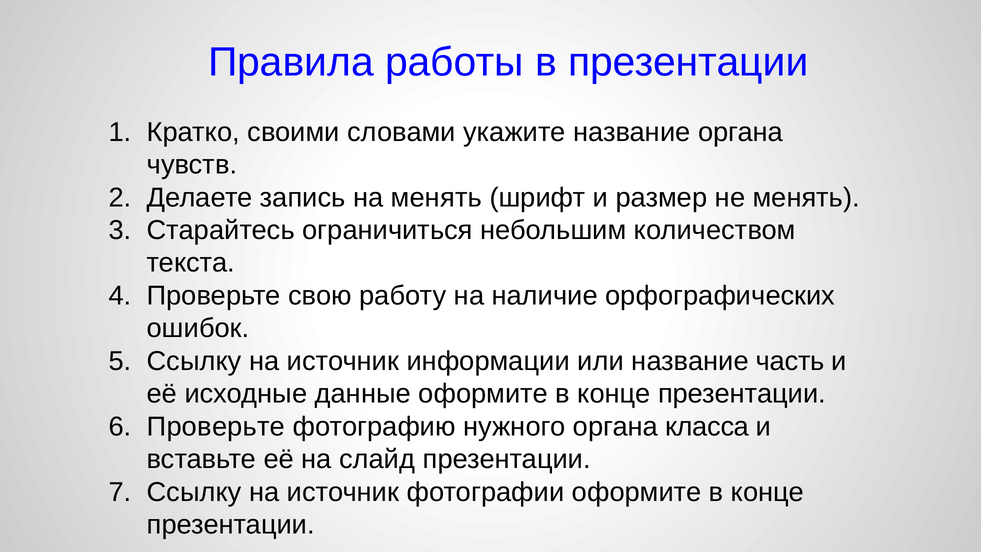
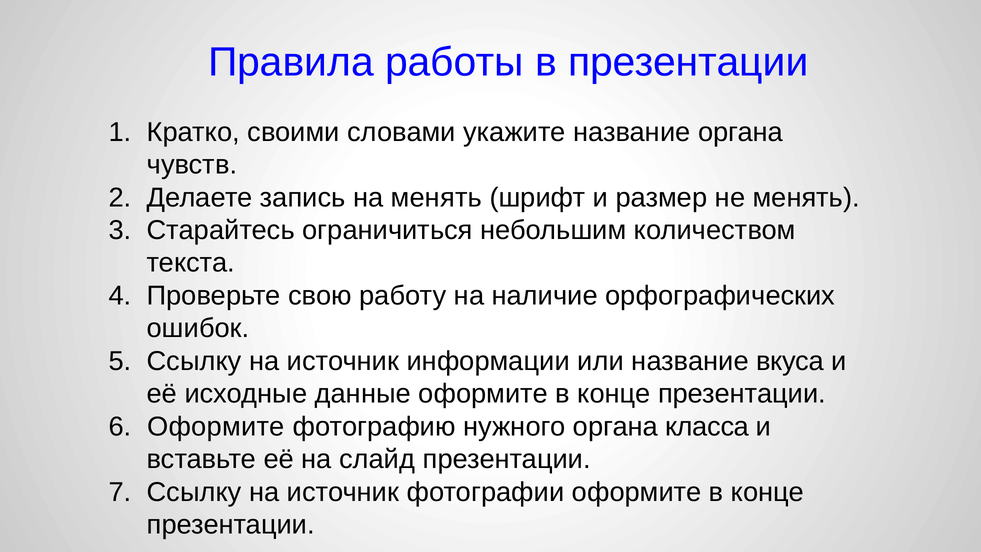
часть: часть -> вкуса (790, 361)
Проверьте: Проверьте -> Оформите (216, 426)
